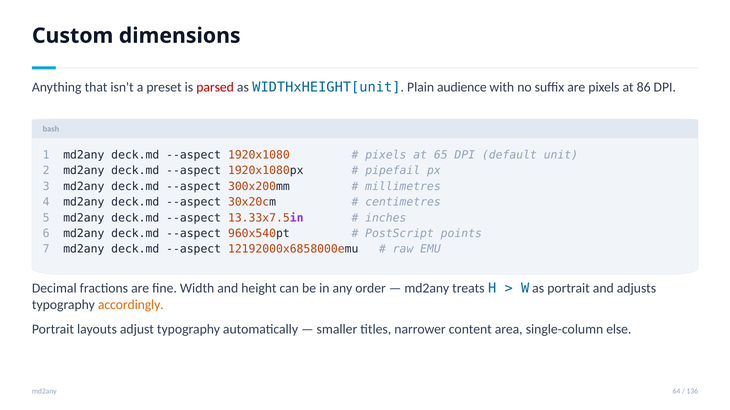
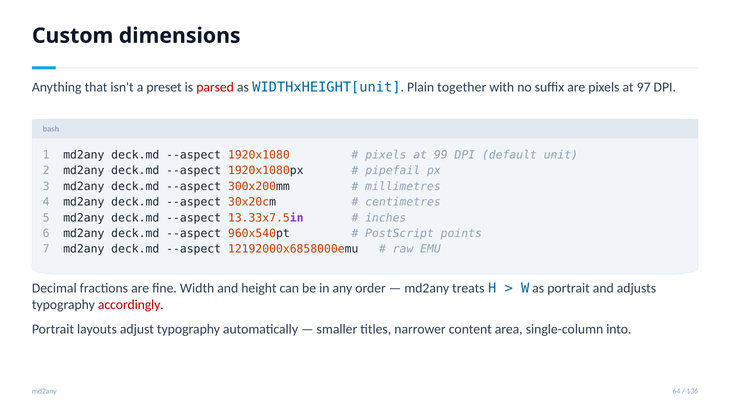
audience: audience -> together (462, 88)
86: 86 -> 97 (644, 88)
65: 65 -> 99 (441, 155)
accordingly colour: orange -> red (131, 305)
else: else -> into (619, 329)
